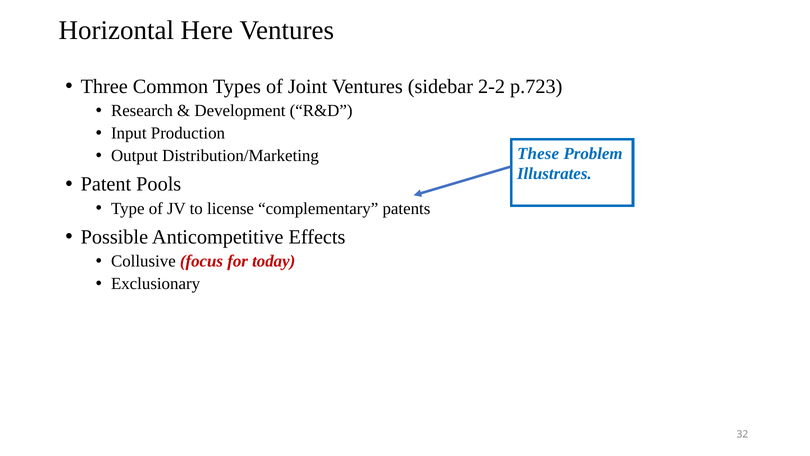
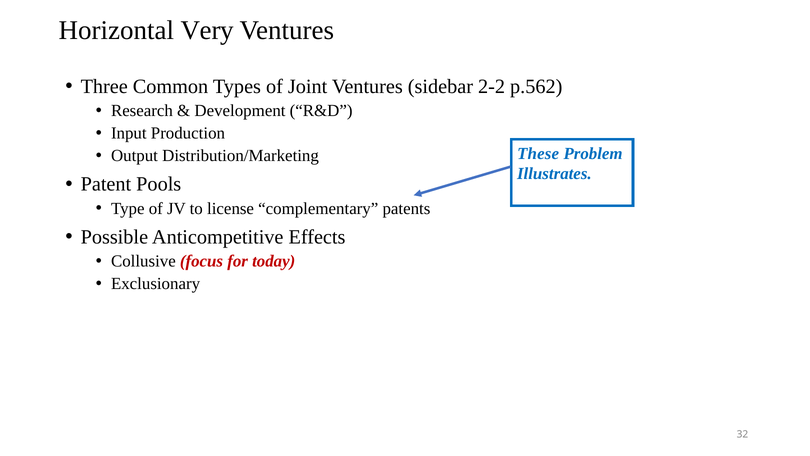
Here: Here -> Very (207, 30)
p.723: p.723 -> p.562 (536, 87)
